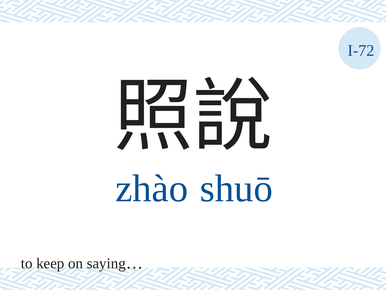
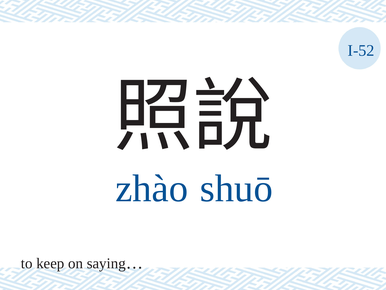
I-72: I-72 -> I-52 (361, 51)
